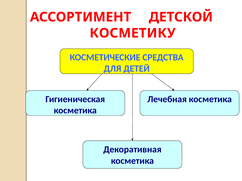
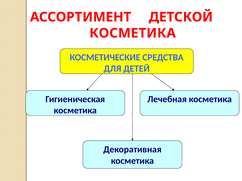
КОСМЕТИКУ: КОСМЕТИКУ -> КОСМЕТИКА (133, 33)
